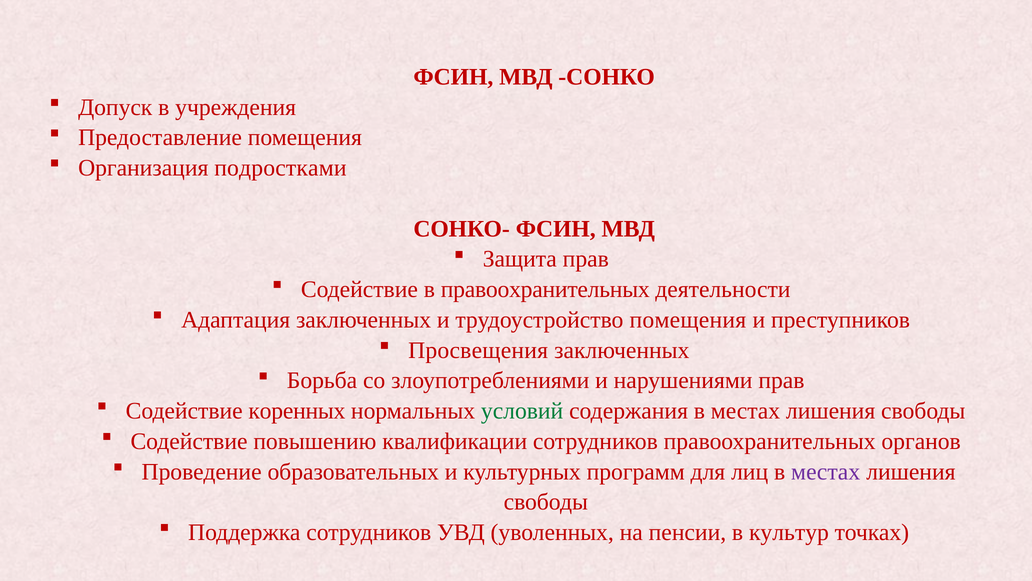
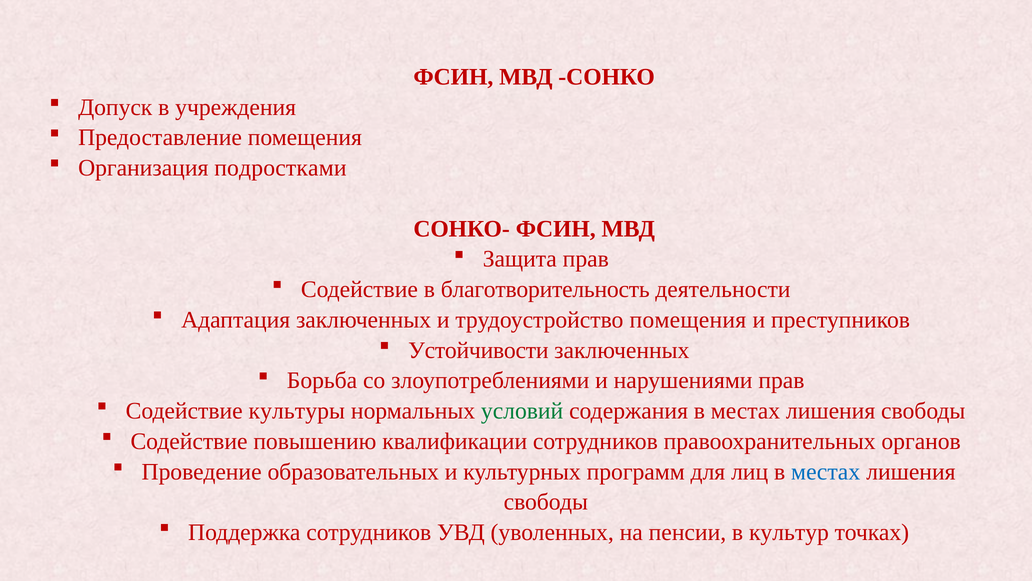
в правоохранительных: правоохранительных -> благотворительность (545, 289)
Просвещения: Просвещения -> Устойчивости (478, 350)
коренных: коренных -> культуры (297, 411)
местах colour: purple -> blue (826, 471)
